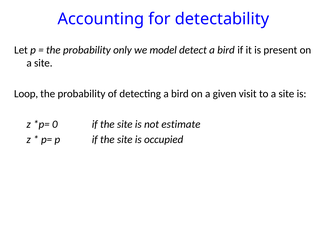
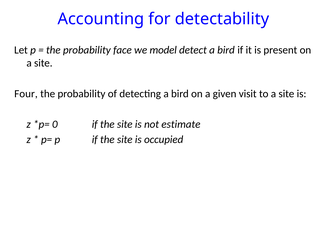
only: only -> face (122, 50)
Loop: Loop -> Four (26, 93)
